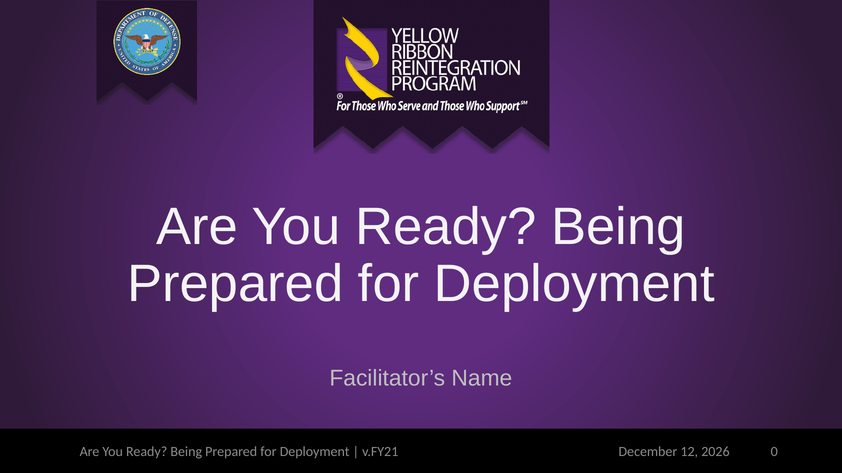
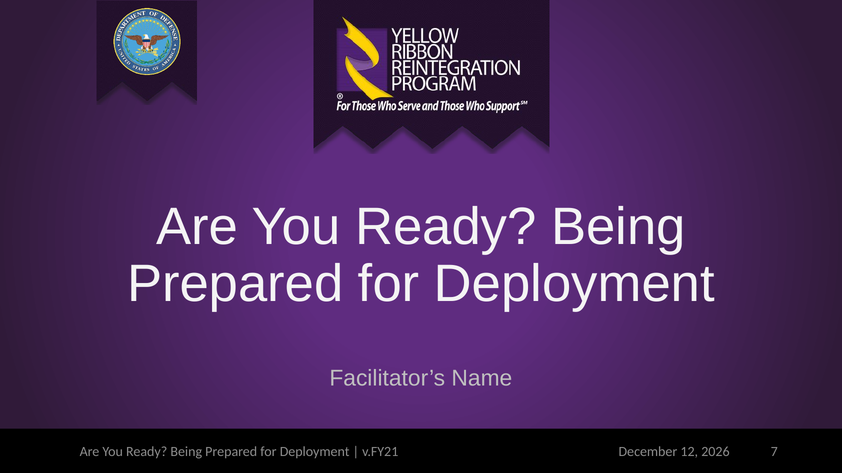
0: 0 -> 7 (774, 452)
